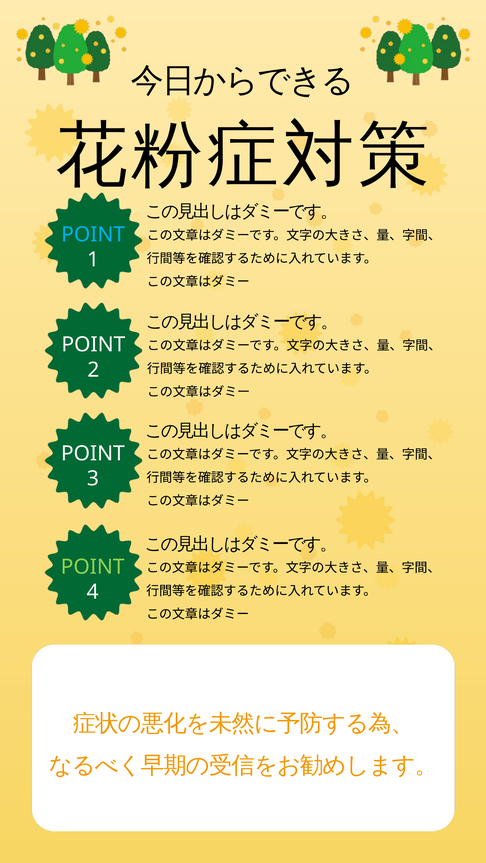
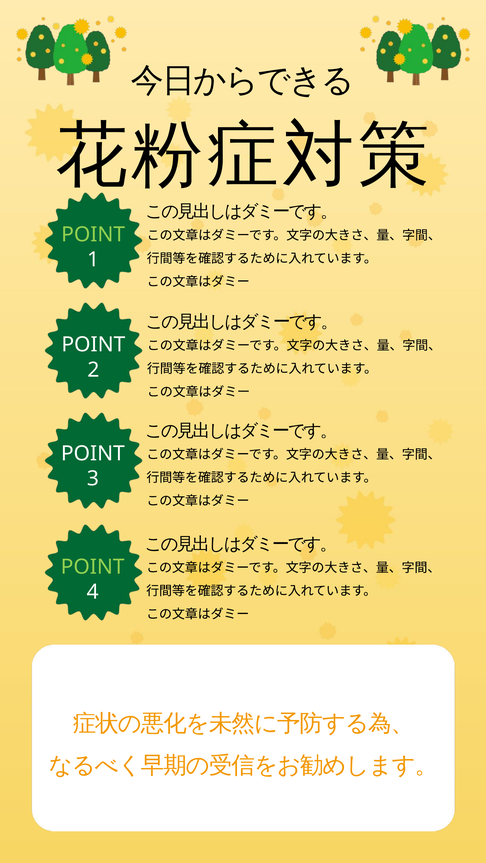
POINT colour: light blue -> light green (93, 235)
